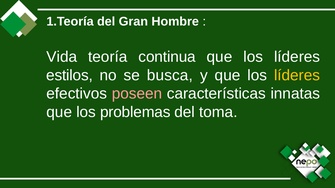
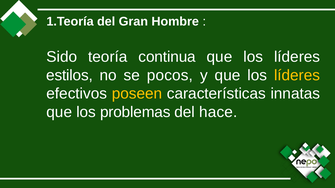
Vida: Vida -> Sido (62, 57)
busca: busca -> pocos (170, 75)
poseen colour: pink -> yellow (137, 94)
toma: toma -> hace (218, 112)
